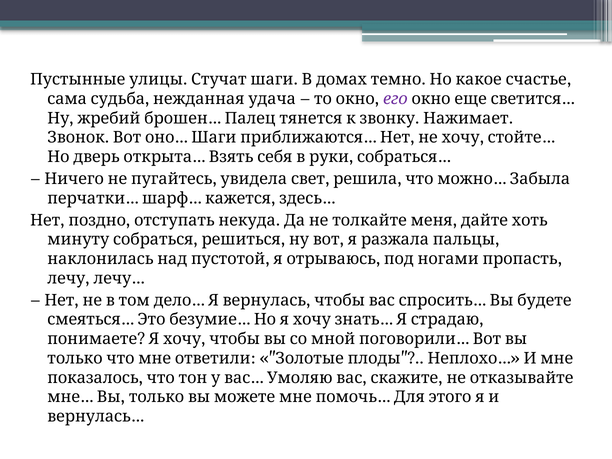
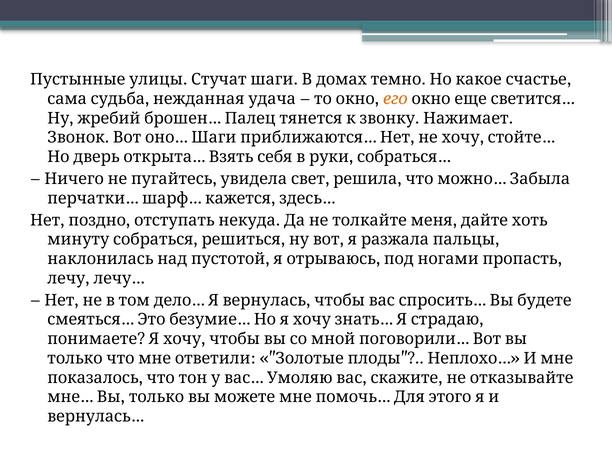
его colour: purple -> orange (395, 99)
